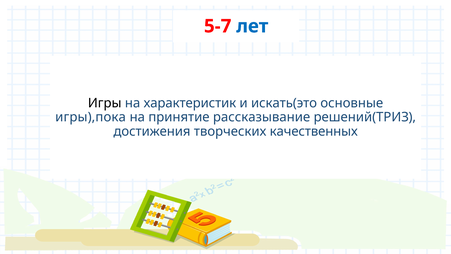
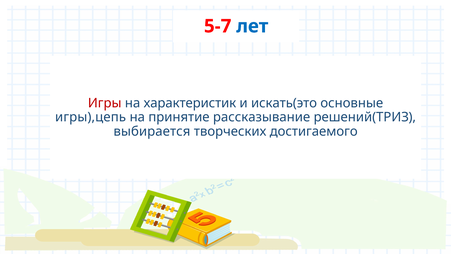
Игры colour: black -> red (105, 103)
игры),пока: игры),пока -> игры),цепь (91, 117)
достижения: достижения -> выбирается (152, 131)
качественных: качественных -> достигаемого (314, 131)
